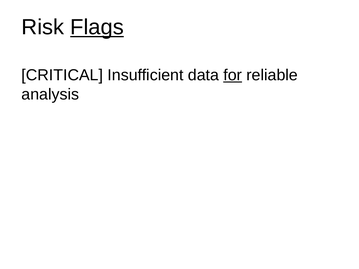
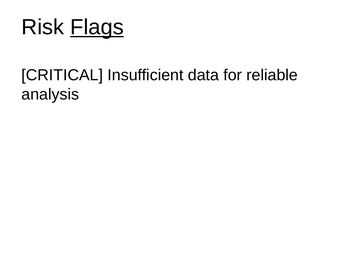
for underline: present -> none (233, 75)
